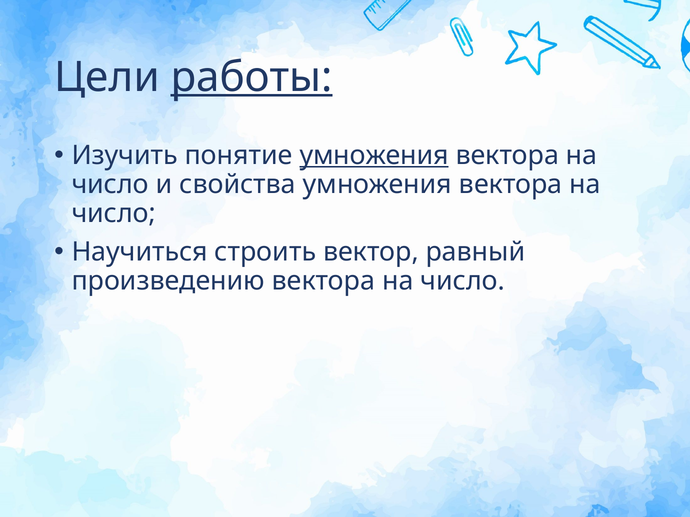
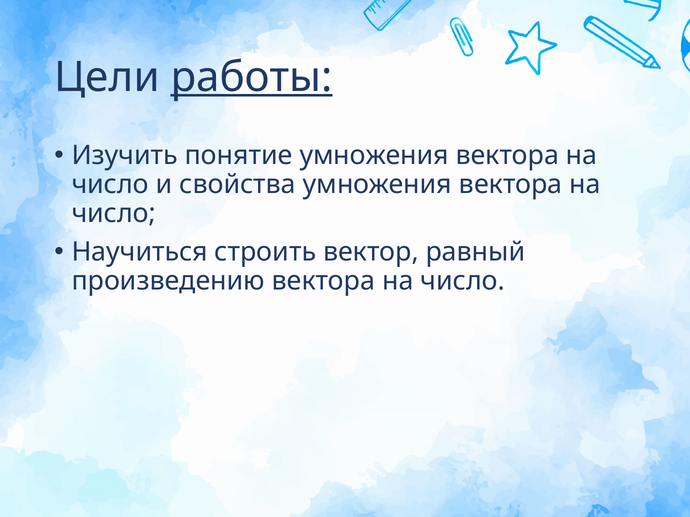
умножения underline: present -> none (374, 156)
